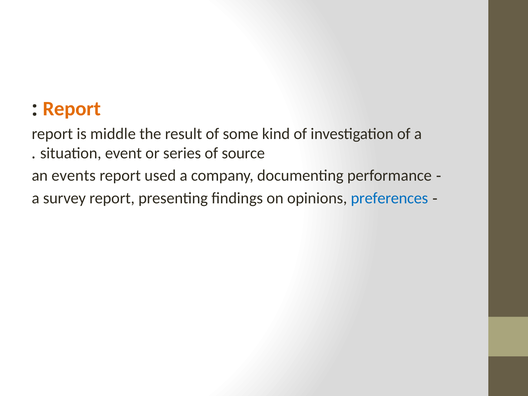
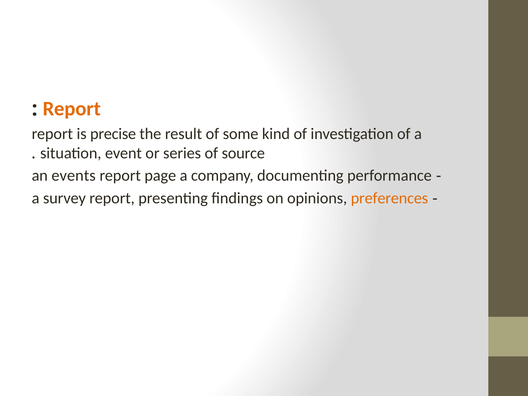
middle: middle -> precise (113, 134)
used: used -> page (160, 176)
preferences colour: blue -> orange (389, 198)
